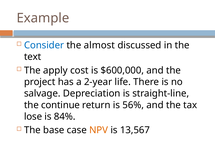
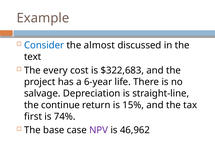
apply: apply -> every (55, 70)
$600,000: $600,000 -> $322,683 (122, 70)
2-year: 2-year -> 6-year (98, 82)
56%: 56% -> 15% (133, 105)
lose: lose -> first (33, 116)
84%: 84% -> 74% (65, 116)
NPV colour: orange -> purple (99, 130)
13,567: 13,567 -> 46,962 (135, 130)
